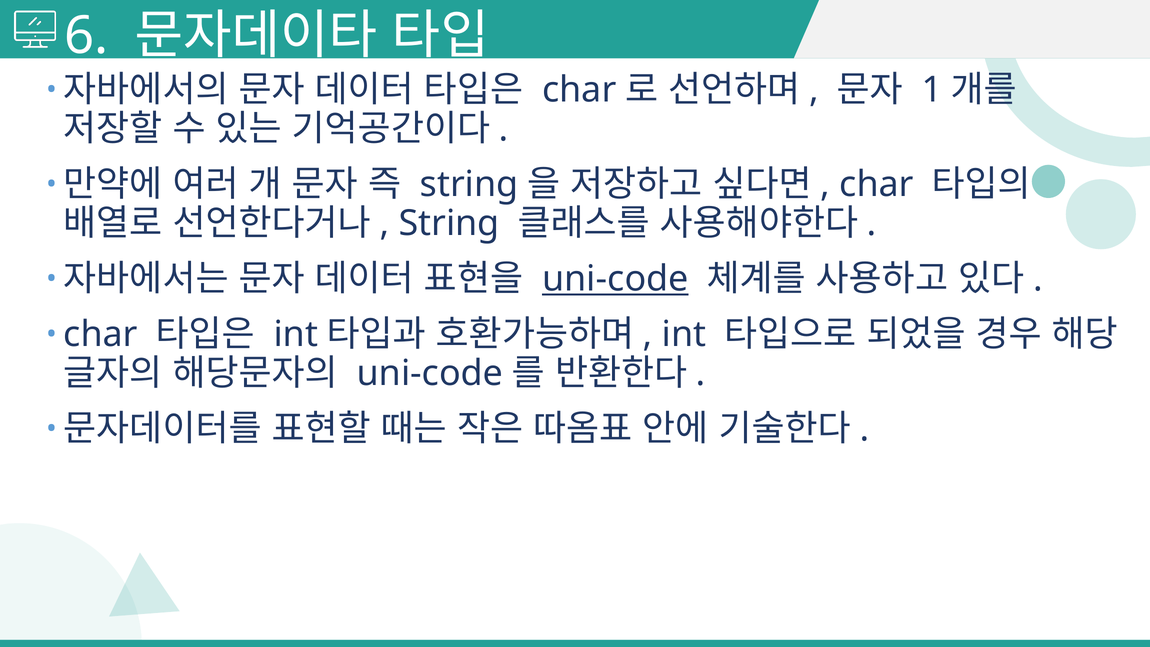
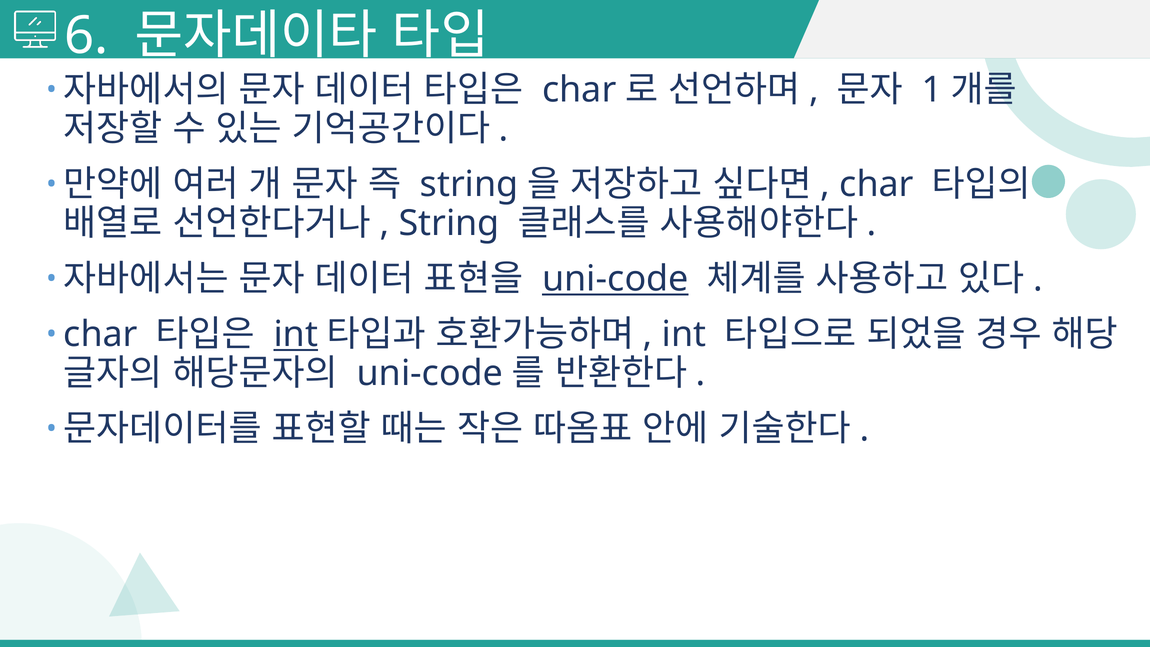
int underline: none -> present (296, 334)
